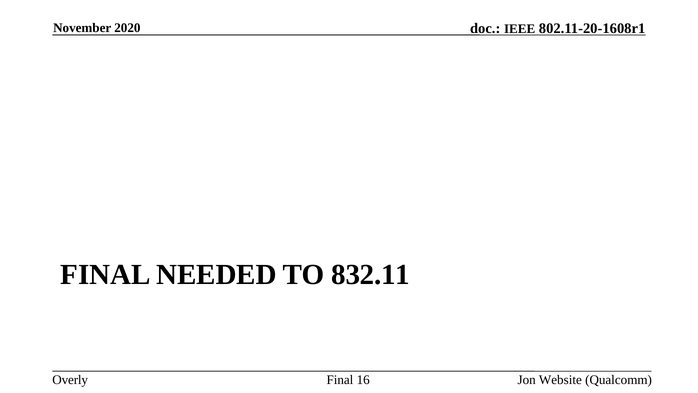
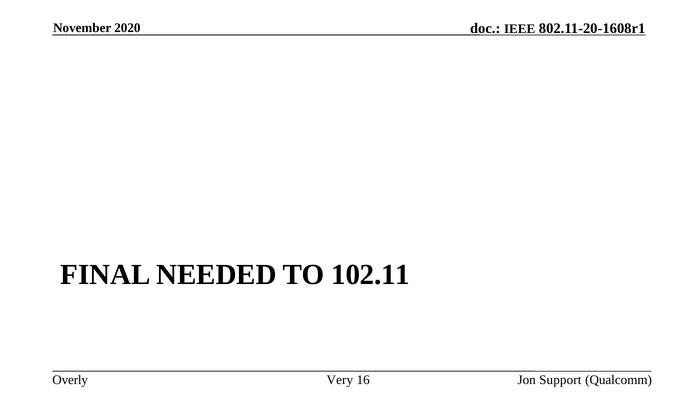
832.11: 832.11 -> 102.11 (371, 274)
Final: Final -> Very (340, 379)
Website: Website -> Support (560, 379)
